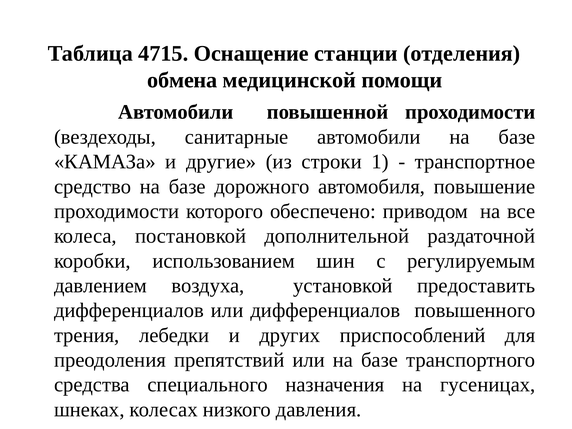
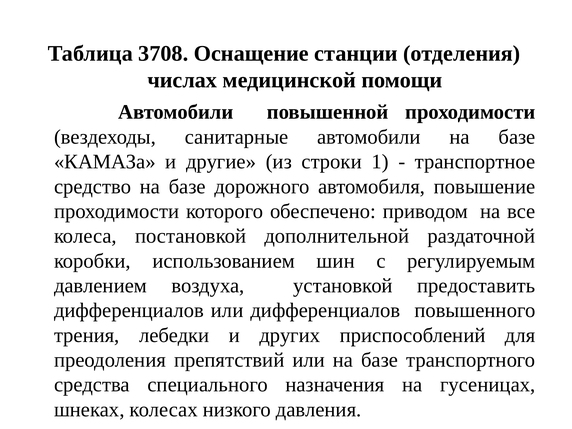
4715: 4715 -> 3708 (163, 54)
обмена: обмена -> числах (182, 80)
